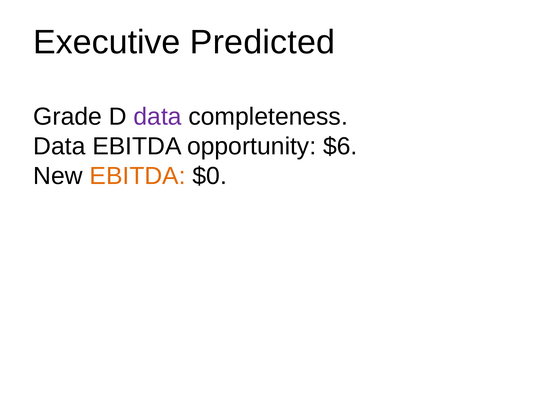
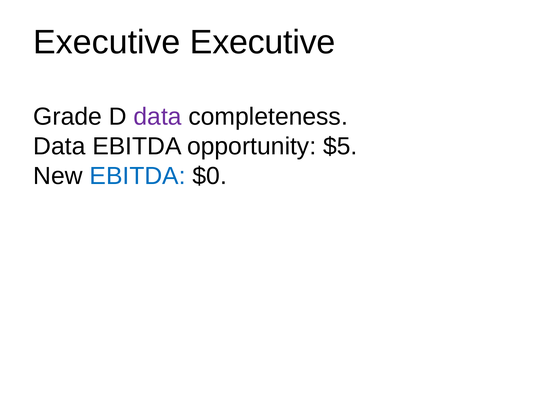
Executive Predicted: Predicted -> Executive (263, 42)
$6: $6 -> $5 (340, 146)
EBITDA colour: orange -> blue (138, 176)
